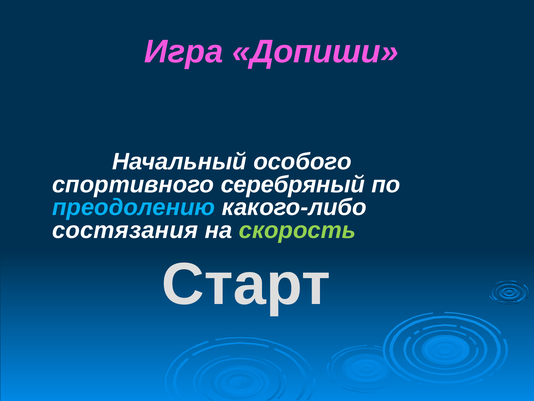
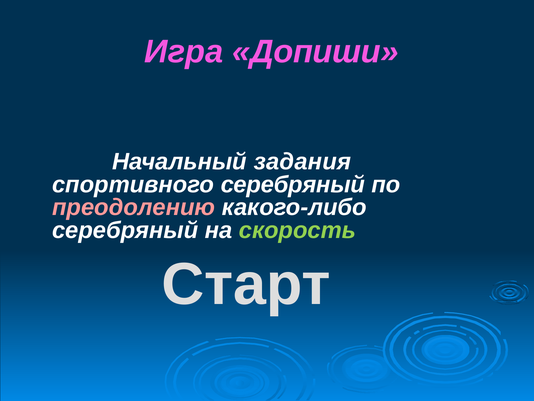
особого: особого -> задания (302, 162)
преодолению colour: light blue -> pink (134, 207)
состязания: состязания -> серебряный (125, 230)
